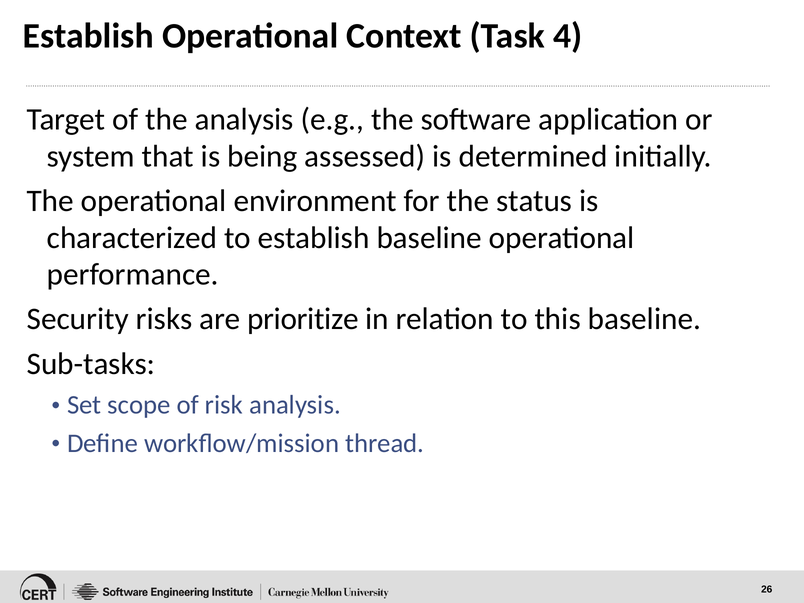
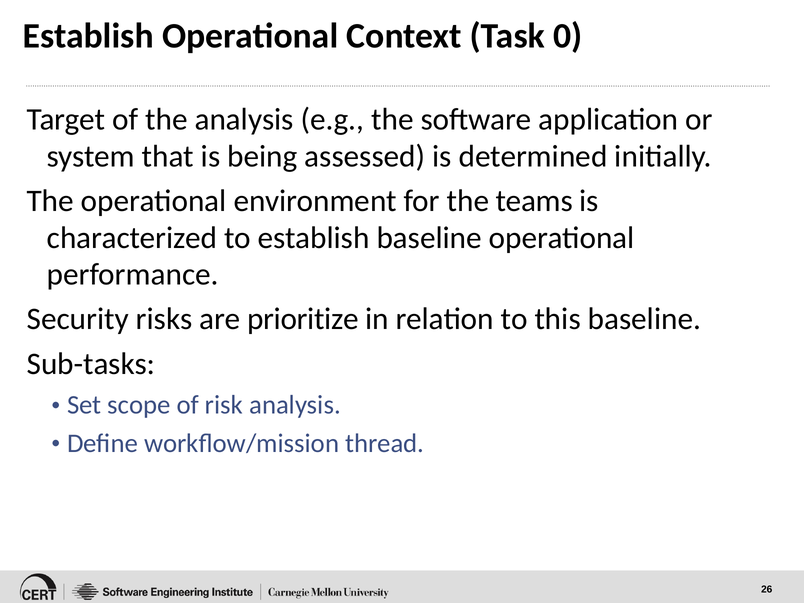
4: 4 -> 0 (568, 36)
status: status -> teams (534, 201)
